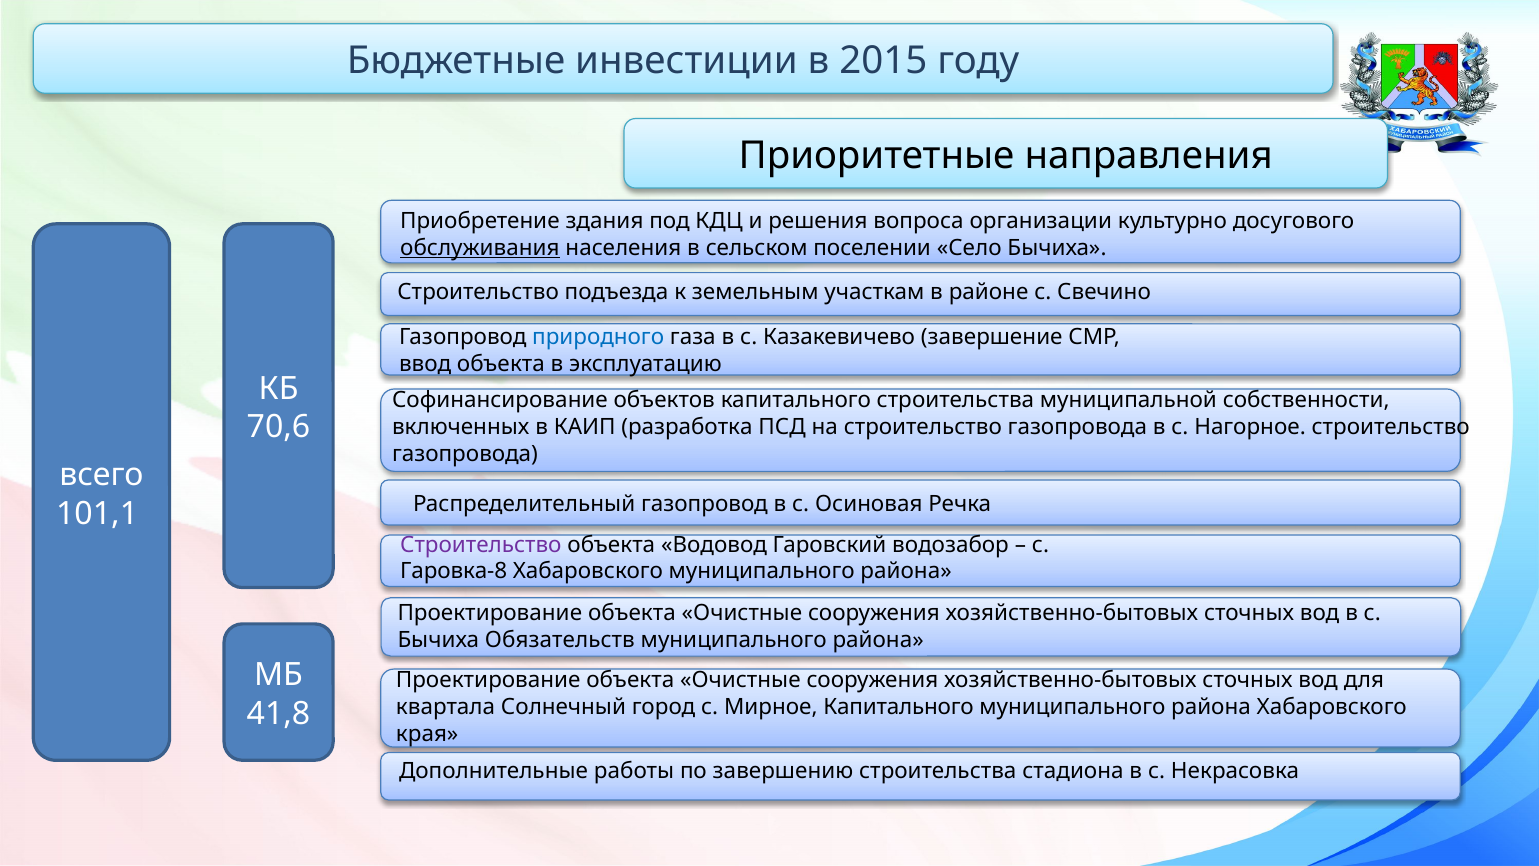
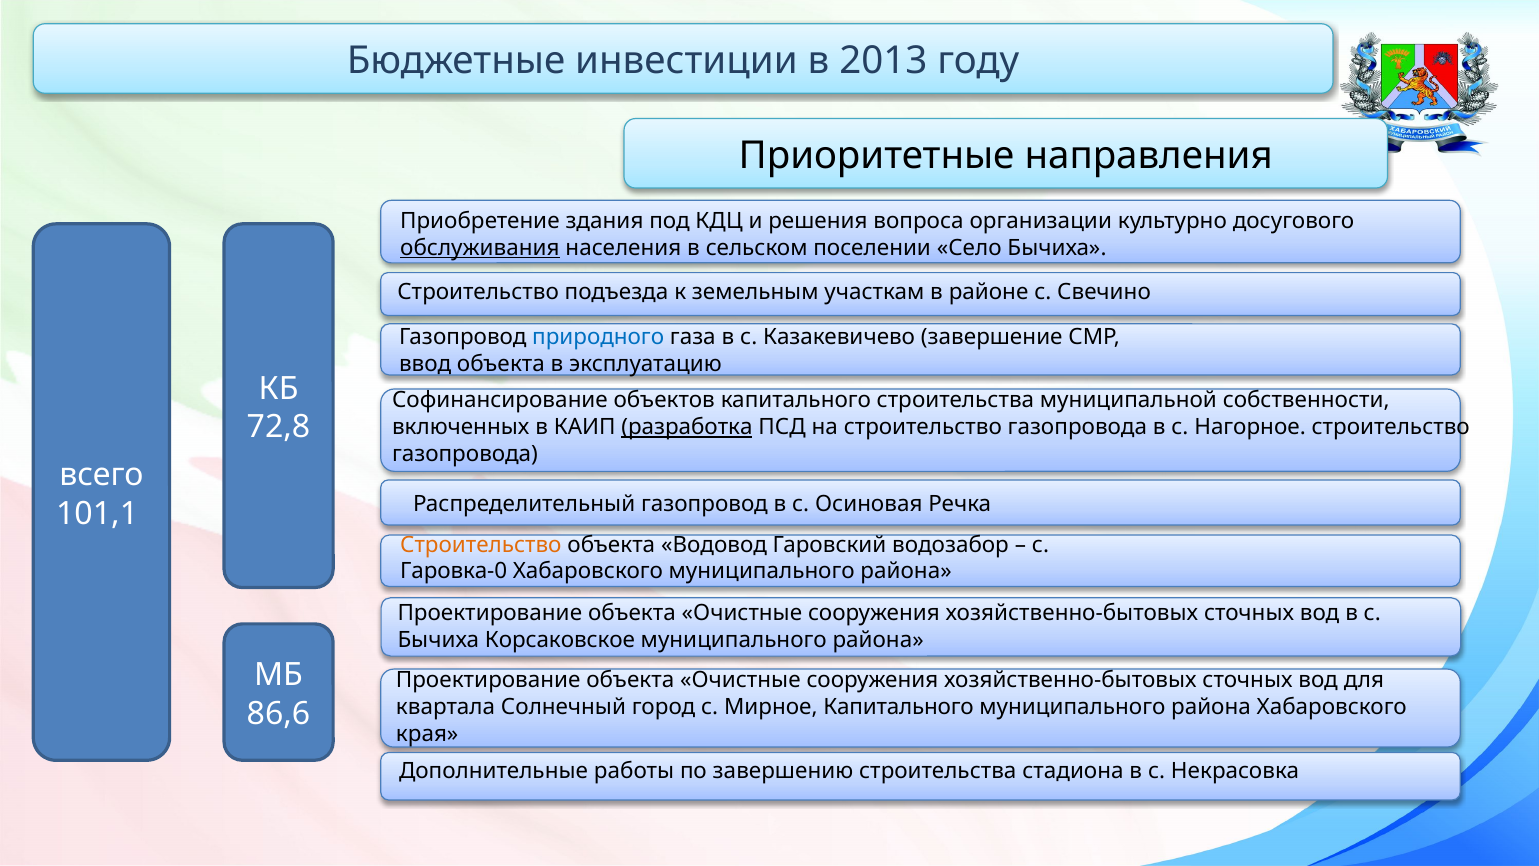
2015: 2015 -> 2013 (883, 61)
70,6: 70,6 -> 72,8 (279, 427)
разработка underline: none -> present (687, 427)
Строительство colour: purple -> orange (481, 544)
Гаровка-8: Гаровка-8 -> Гаровка-0 (454, 571)
Обязательств: Обязательств -> Корсаковское (560, 640)
41,8: 41,8 -> 86,6 (279, 713)
